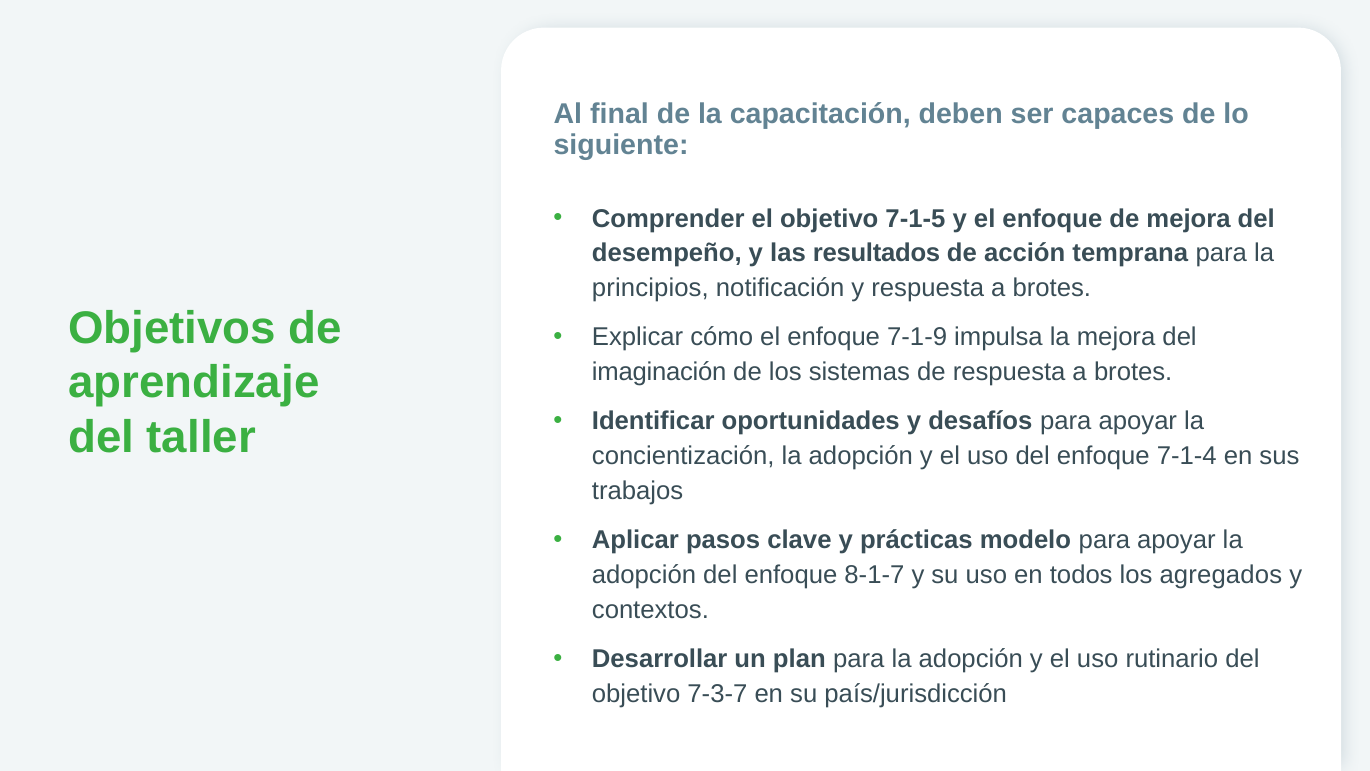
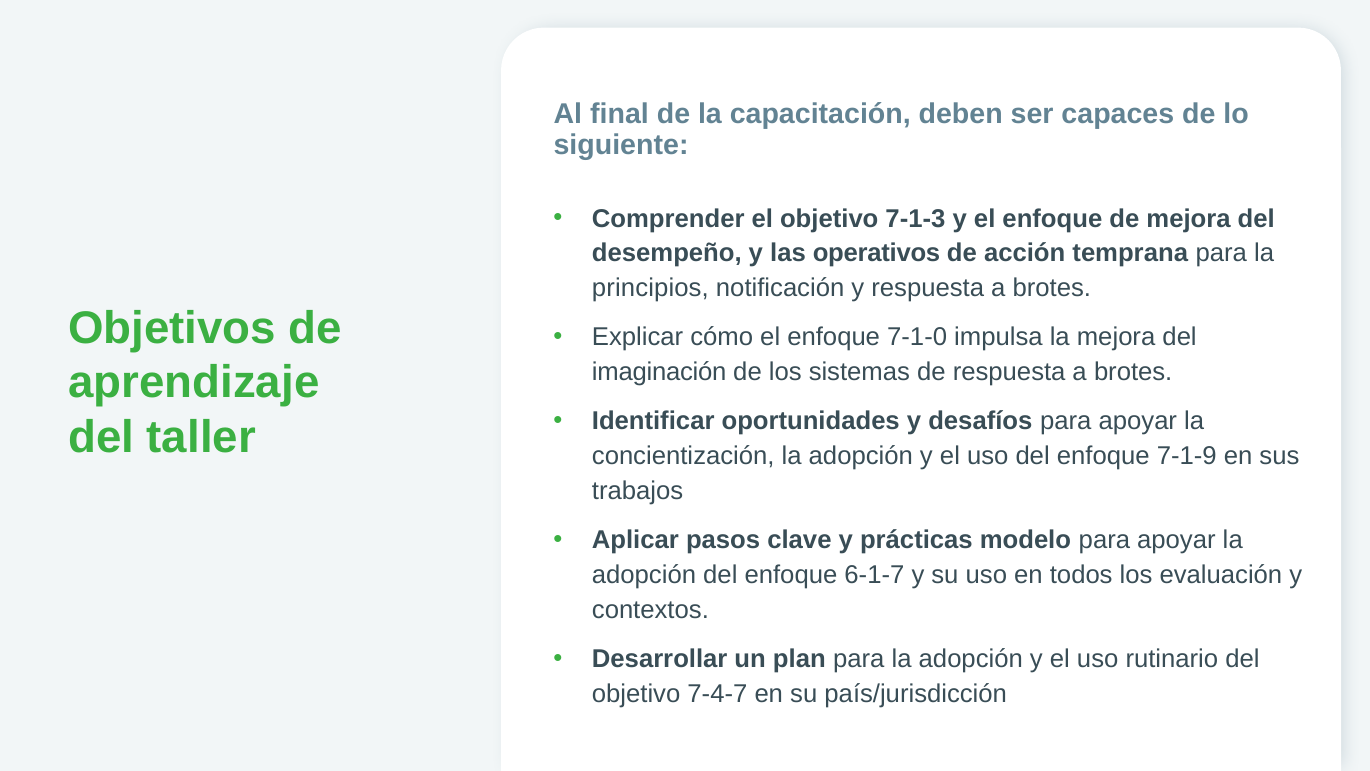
7-1-5: 7-1-5 -> 7-1-3 (915, 219)
resultados: resultados -> operativos (877, 253)
7-1-9: 7-1-9 -> 7-1-0 (917, 337)
7-1-4: 7-1-4 -> 7-1-9 (1187, 456)
8-1-7: 8-1-7 -> 6-1-7 (874, 575)
agregados: agregados -> evaluación (1221, 575)
7-3-7: 7-3-7 -> 7-4-7 (717, 694)
